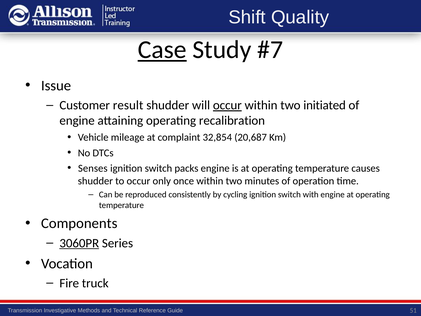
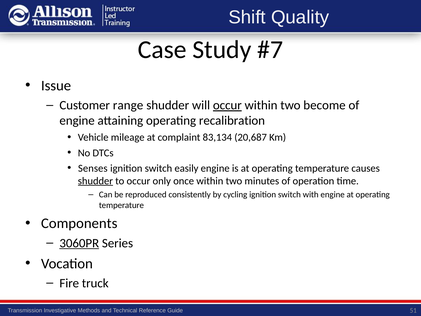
Case underline: present -> none (162, 50)
result: result -> range (128, 105)
initiated: initiated -> become (325, 105)
32,854: 32,854 -> 83,134 (217, 137)
packs: packs -> easily (186, 168)
shudder underline: none -> present (95, 181)
